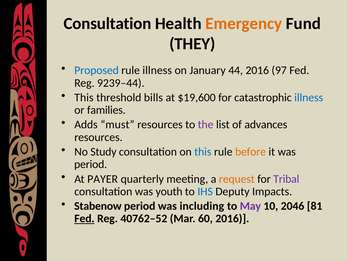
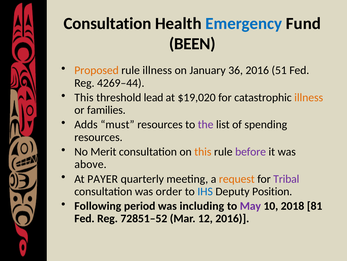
Emergency colour: orange -> blue (244, 23)
THEY: THEY -> BEEN (192, 44)
Proposed colour: blue -> orange (97, 70)
44: 44 -> 36 (236, 70)
97: 97 -> 51 (279, 70)
9239–44: 9239–44 -> 4269–44 (121, 83)
bills: bills -> lead (154, 97)
$19,600: $19,600 -> $19,020 (197, 97)
illness colour: blue -> orange (309, 97)
advances: advances -> spending (266, 124)
Study: Study -> Merit (103, 151)
this colour: blue -> orange (203, 151)
before colour: orange -> purple (251, 151)
period: period -> above (91, 164)
youth: youth -> order (169, 191)
Impacts: Impacts -> Position (272, 191)
Stabenow: Stabenow -> Following (98, 205)
2046: 2046 -> 2018 (293, 205)
Fed underline: present -> none (84, 218)
40762–52: 40762–52 -> 72851–52 (144, 218)
60: 60 -> 12 (205, 218)
